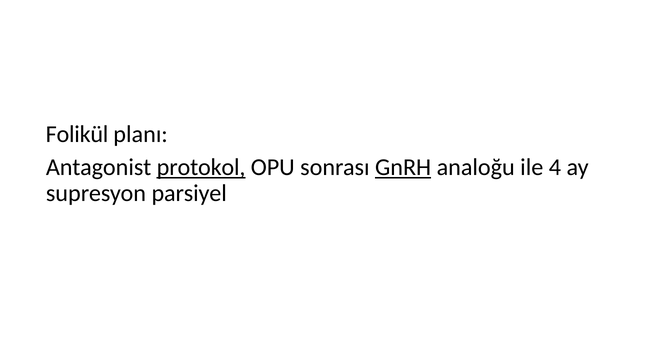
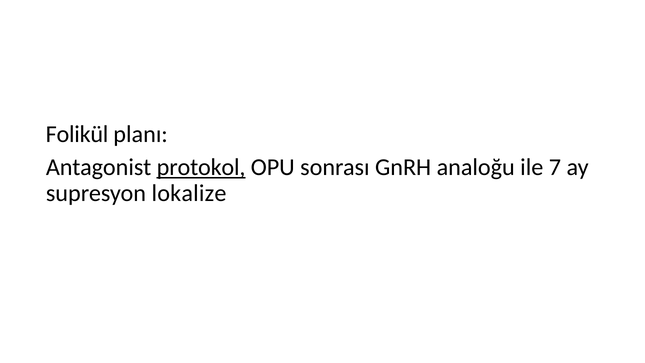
GnRH underline: present -> none (403, 167)
4: 4 -> 7 (555, 167)
parsiyel: parsiyel -> lokalize (189, 193)
